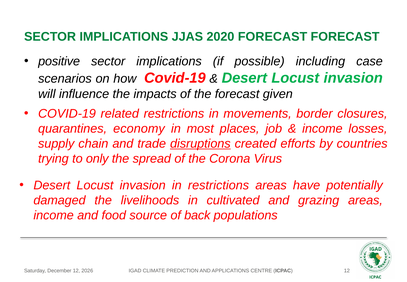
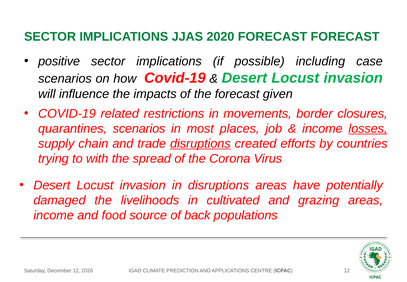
quarantines economy: economy -> scenarios (139, 129)
losses underline: none -> present (368, 129)
only: only -> with (97, 159)
in restrictions: restrictions -> disruptions (219, 185)
